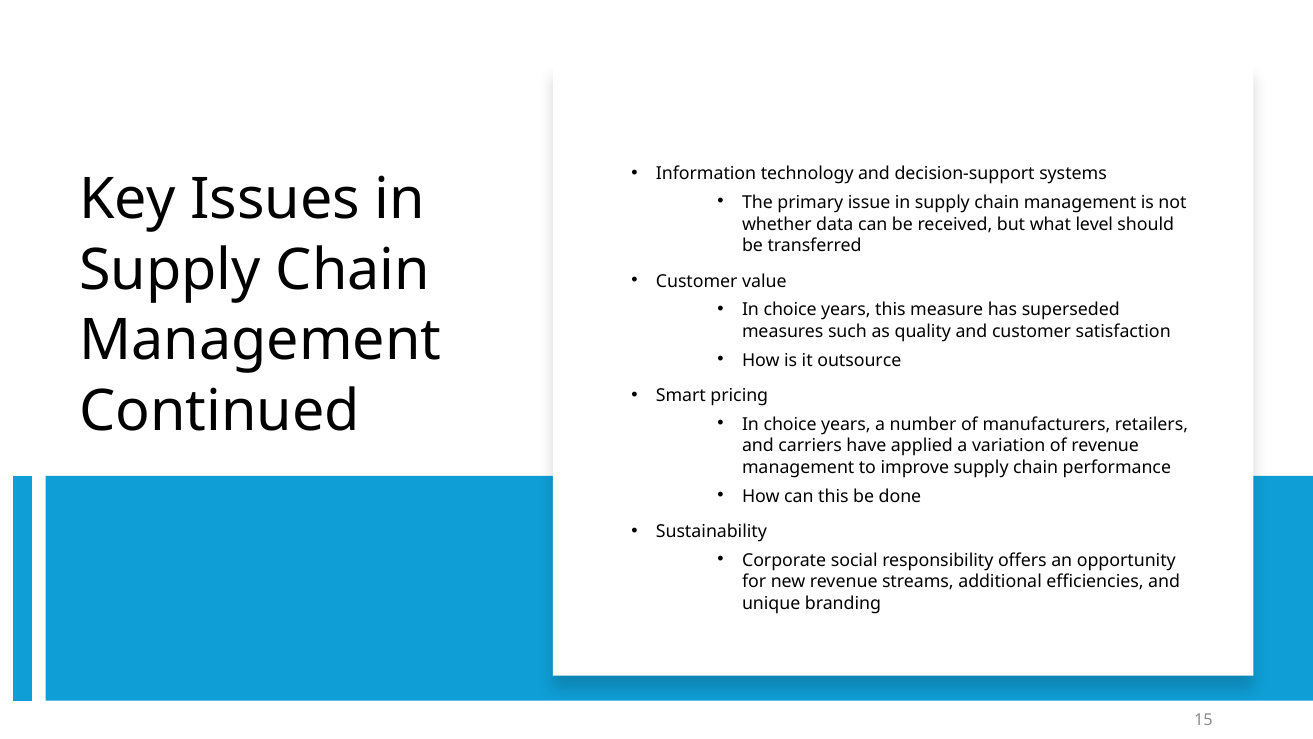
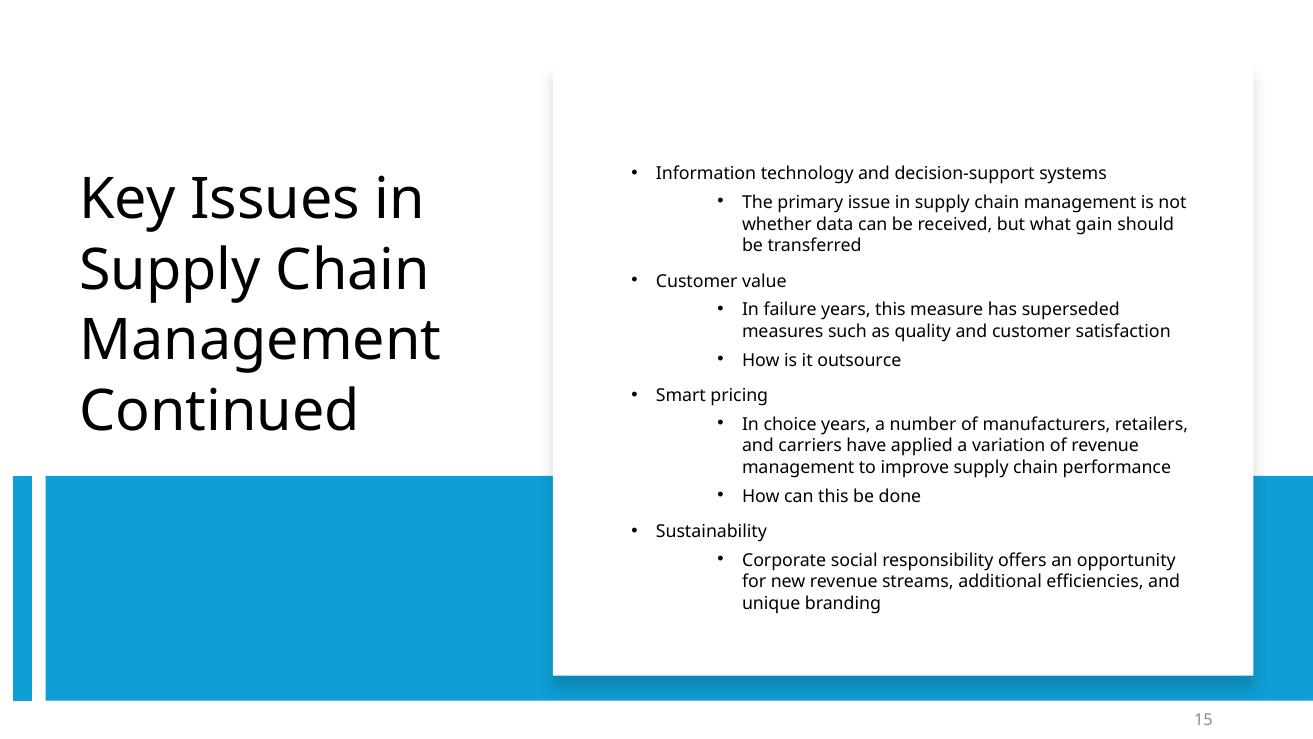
level: level -> gain (1094, 224)
choice: choice -> failure (790, 310)
